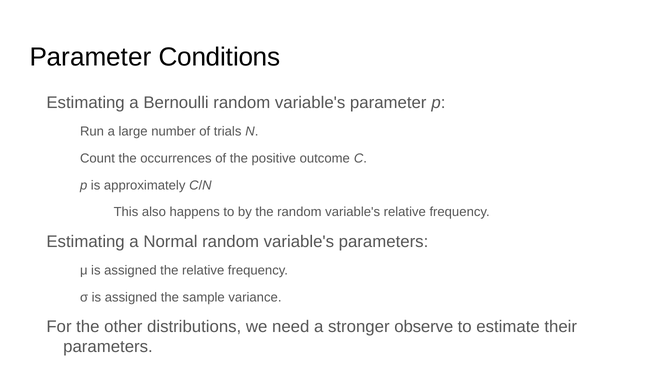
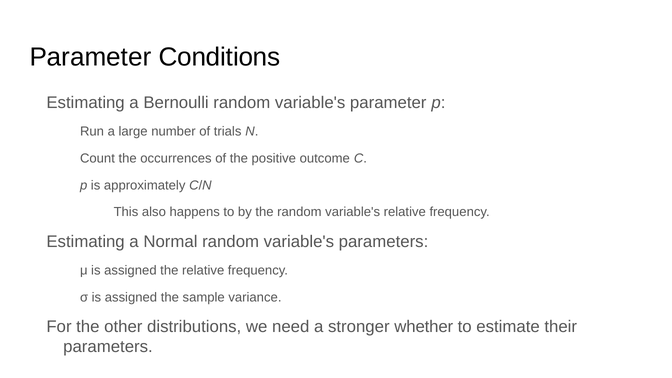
observe: observe -> whether (424, 327)
